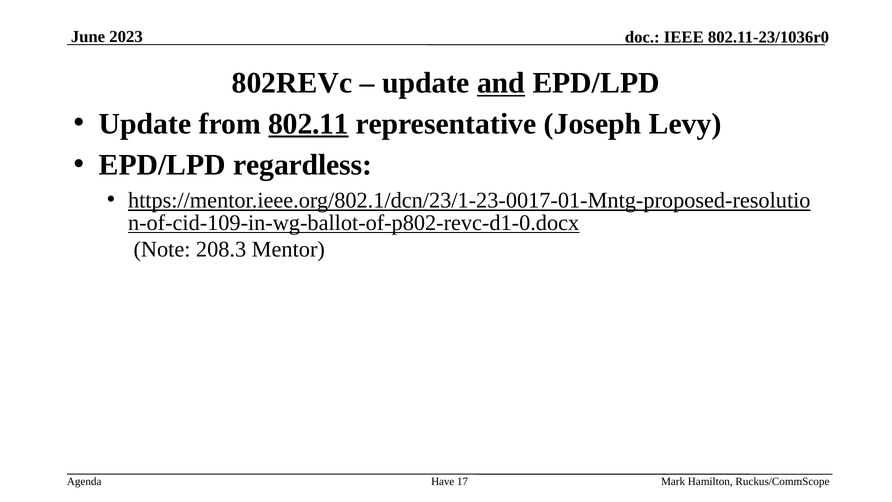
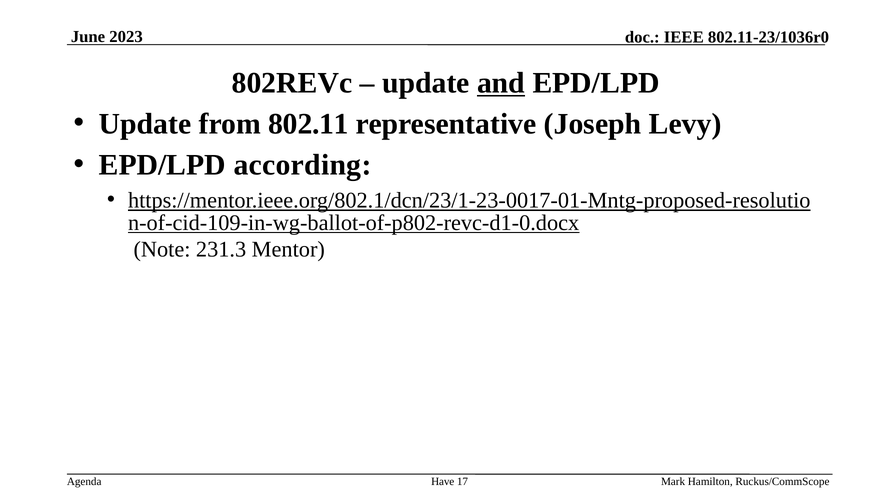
802.11 underline: present -> none (309, 124)
regardless: regardless -> according (303, 165)
208.3: 208.3 -> 231.3 (221, 249)
